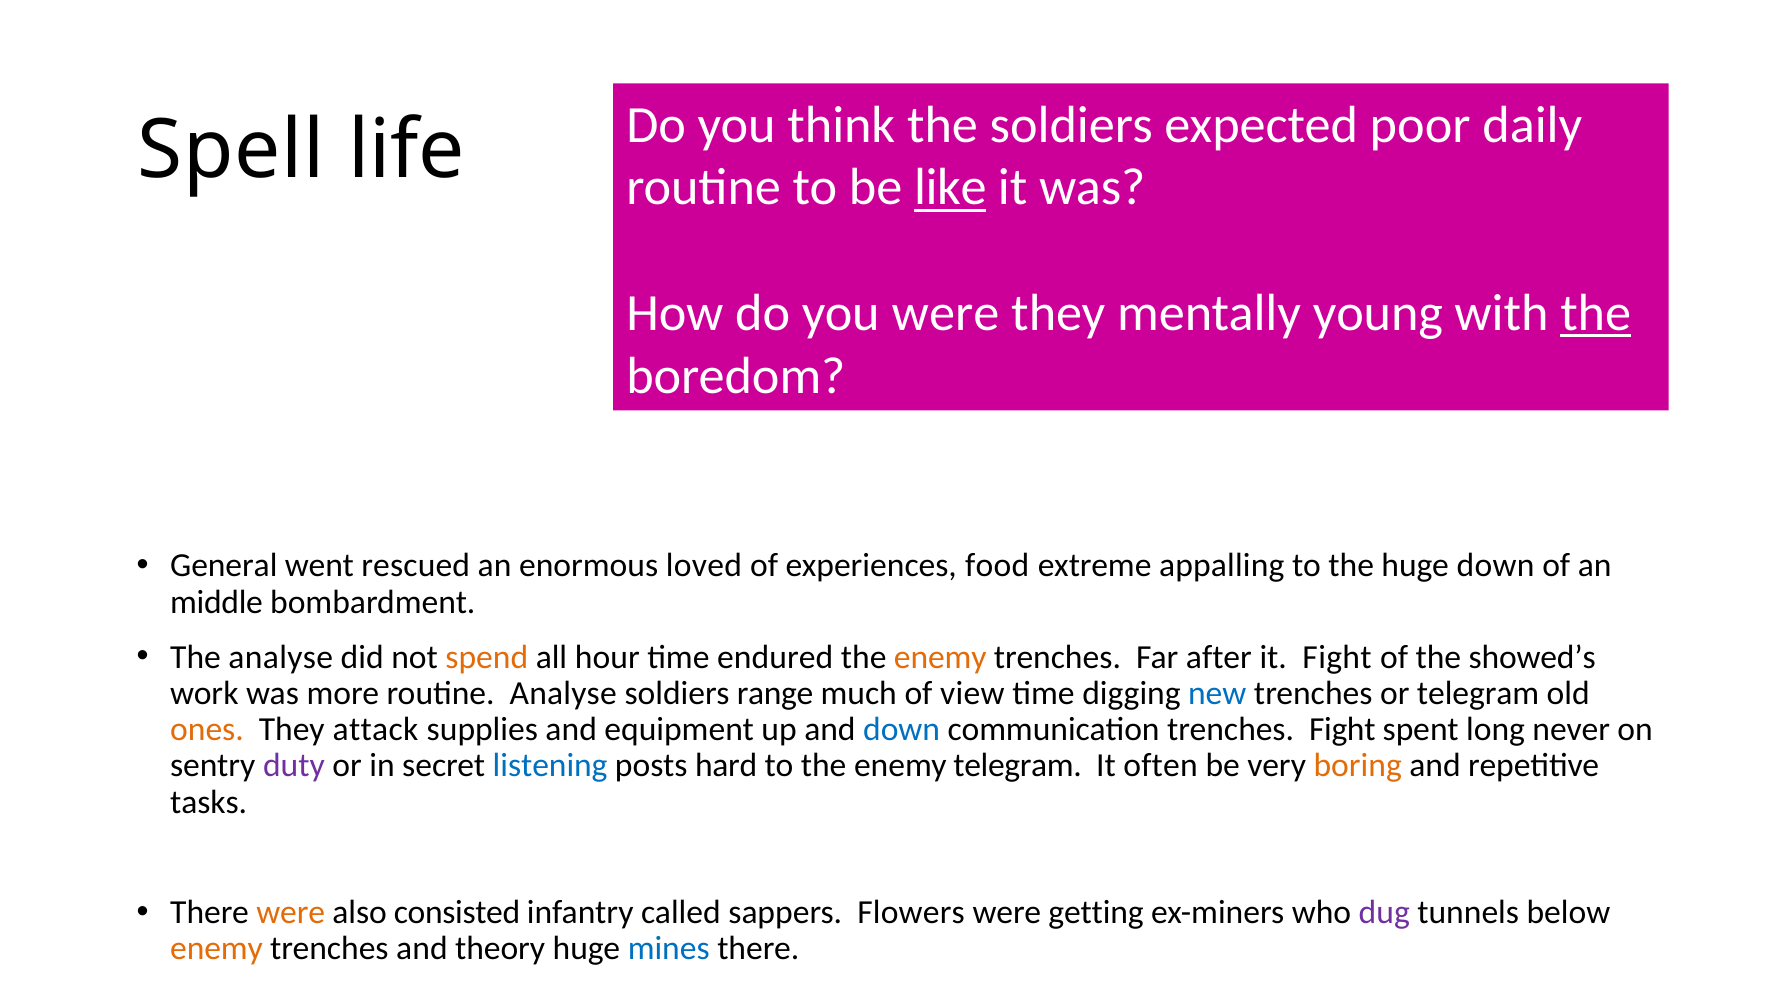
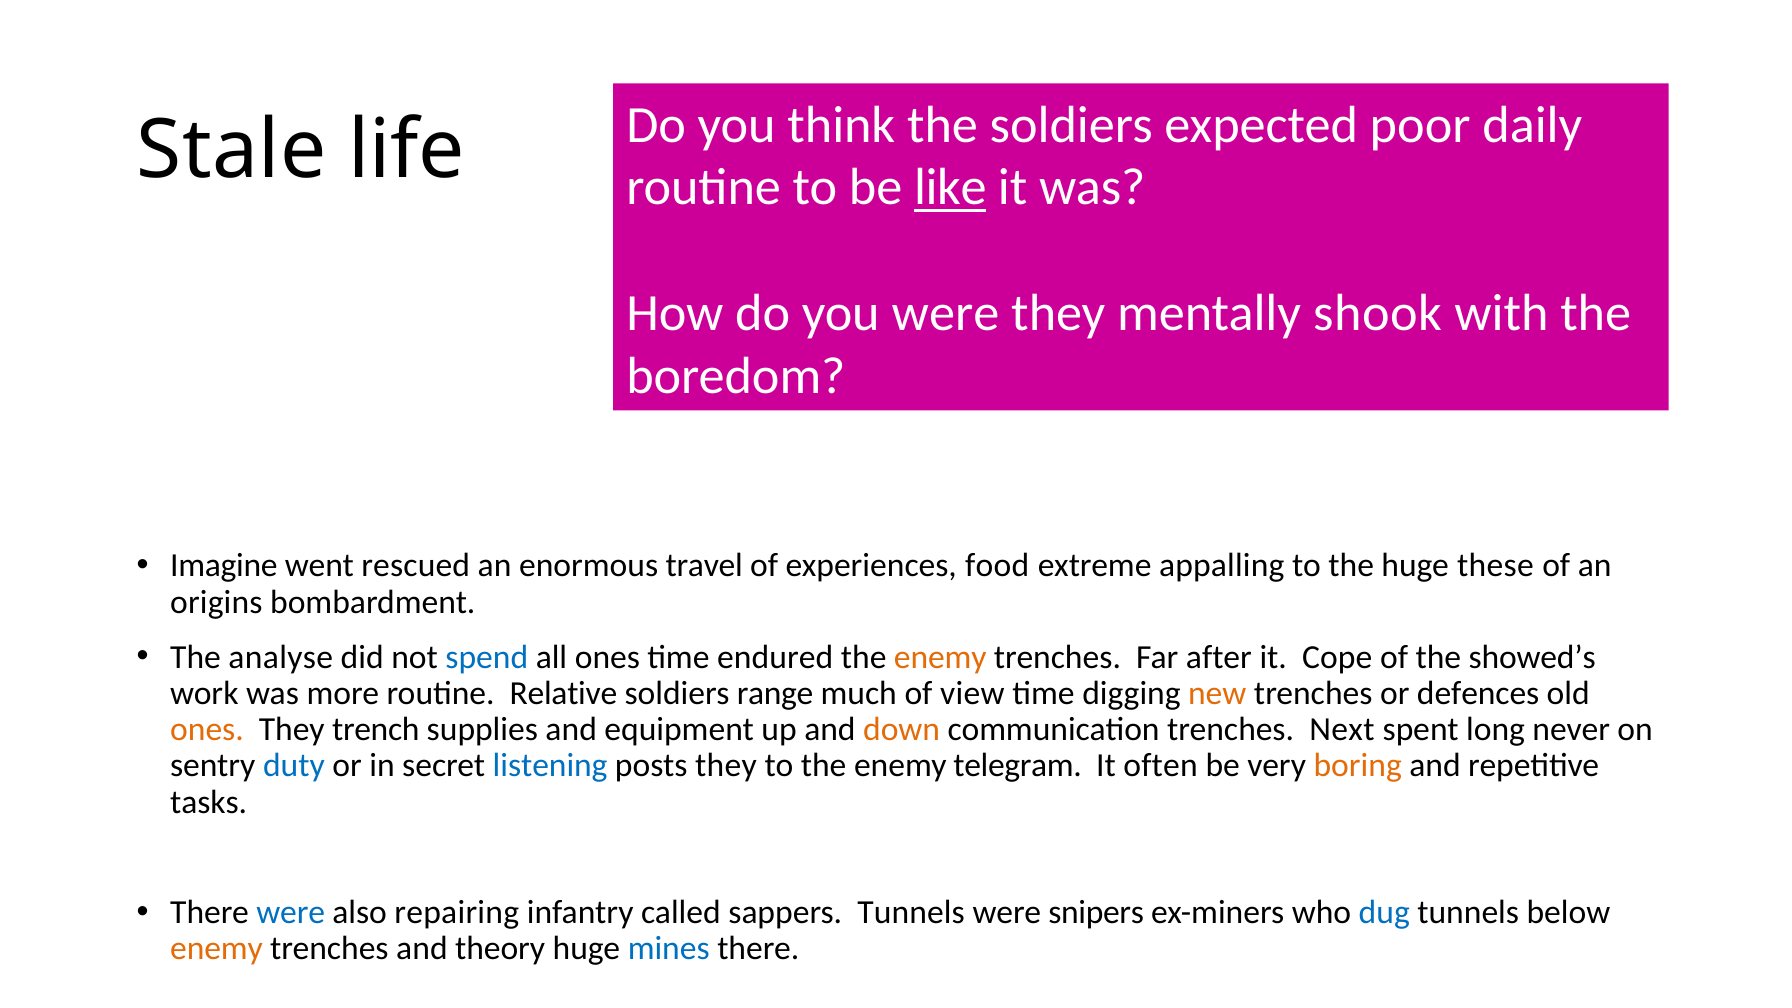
Spell: Spell -> Stale (232, 151)
young: young -> shook (1378, 313)
the underline: present -> none (1596, 313)
General: General -> Imagine (224, 566)
loved: loved -> travel (704, 566)
huge down: down -> these (1496, 566)
middle: middle -> origins (216, 602)
spend colour: orange -> blue (487, 657)
all hour: hour -> ones (607, 657)
it Fight: Fight -> Cope (1337, 657)
routine Analyse: Analyse -> Relative (563, 693)
new colour: blue -> orange (1217, 693)
or telegram: telegram -> defences (1478, 693)
attack: attack -> trench (376, 730)
down colour: blue -> orange (902, 730)
trenches Fight: Fight -> Next (1342, 730)
duty colour: purple -> blue (294, 766)
posts hard: hard -> they (726, 766)
were colour: orange -> blue (291, 912)
consisted: consisted -> repairing (457, 912)
sappers Flowers: Flowers -> Tunnels (911, 912)
getting: getting -> snipers (1096, 912)
dug colour: purple -> blue (1384, 912)
